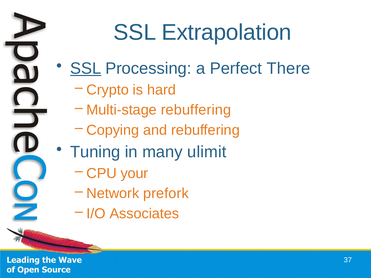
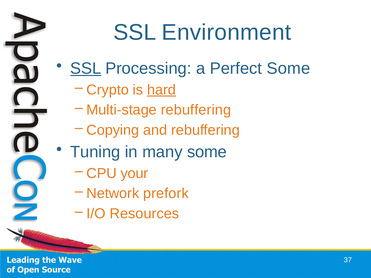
Extrapolation: Extrapolation -> Environment (226, 32)
Perfect There: There -> Some (289, 69)
hard underline: none -> present (162, 90)
many ulimit: ulimit -> some (207, 152)
Associates: Associates -> Resources (144, 214)
